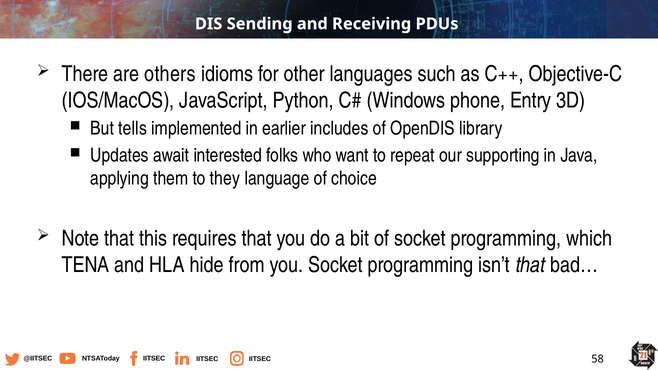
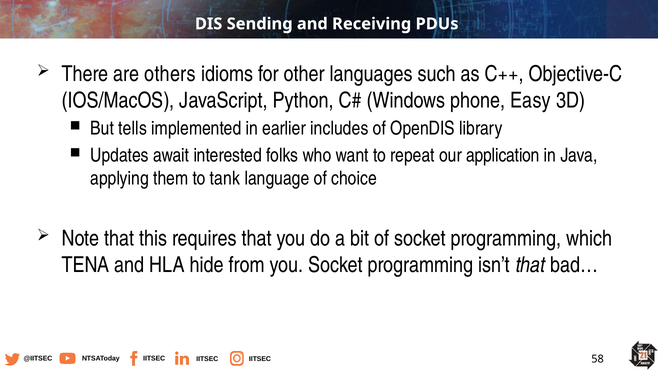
Entry: Entry -> Easy (531, 100)
supporting: supporting -> application (503, 156)
they: they -> tank (225, 179)
